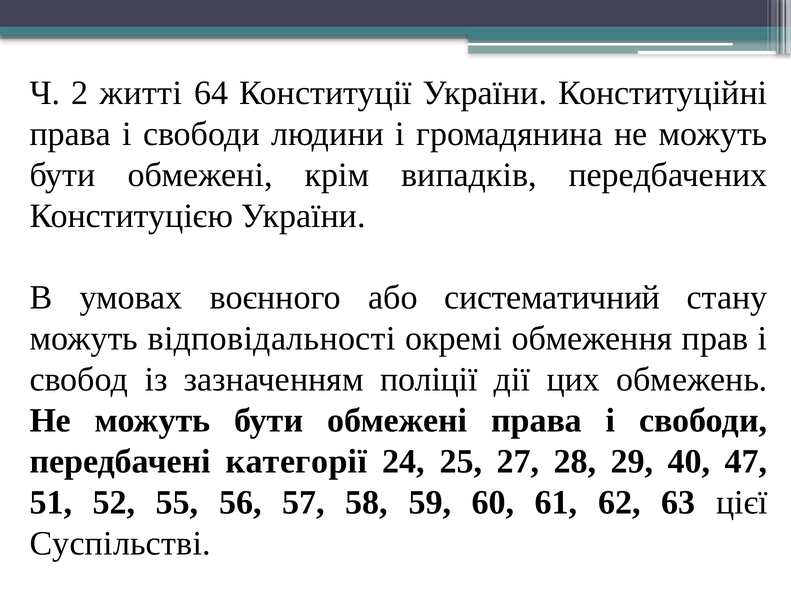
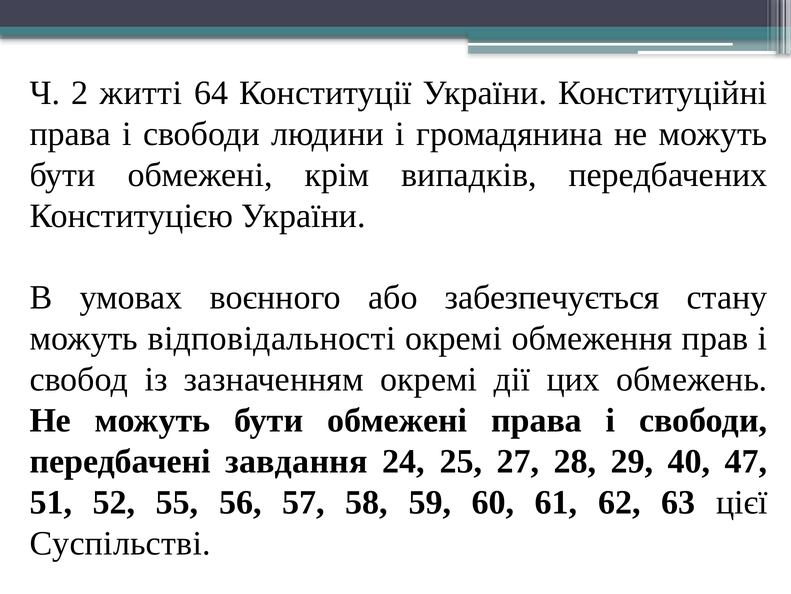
систематичний: систематичний -> забезпечується (552, 297)
зазначенням поліції: поліції -> окремі (429, 379)
категорії: категорії -> завдання (296, 461)
